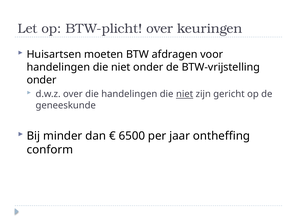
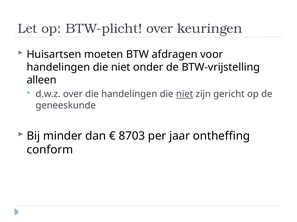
onder: onder -> alleen (42, 80)
6500: 6500 -> 8703 (132, 136)
